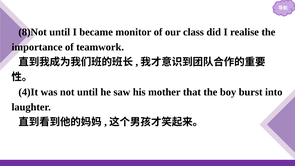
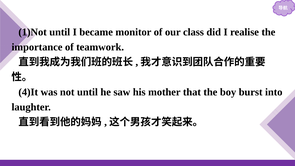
8)Not: 8)Not -> 1)Not (33, 32)
